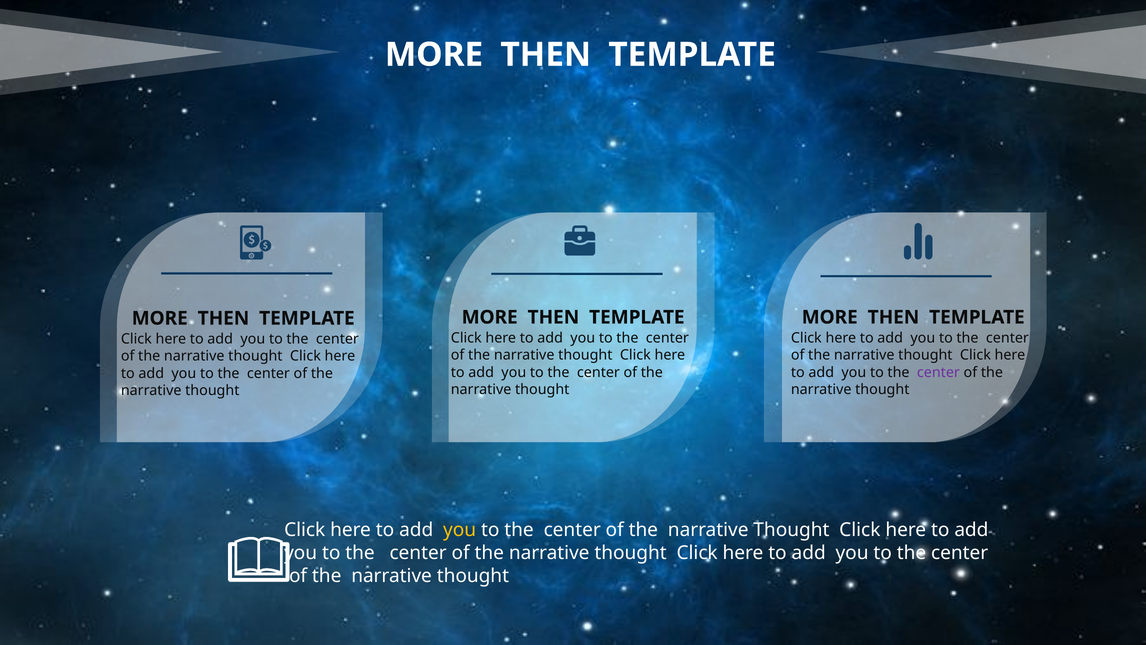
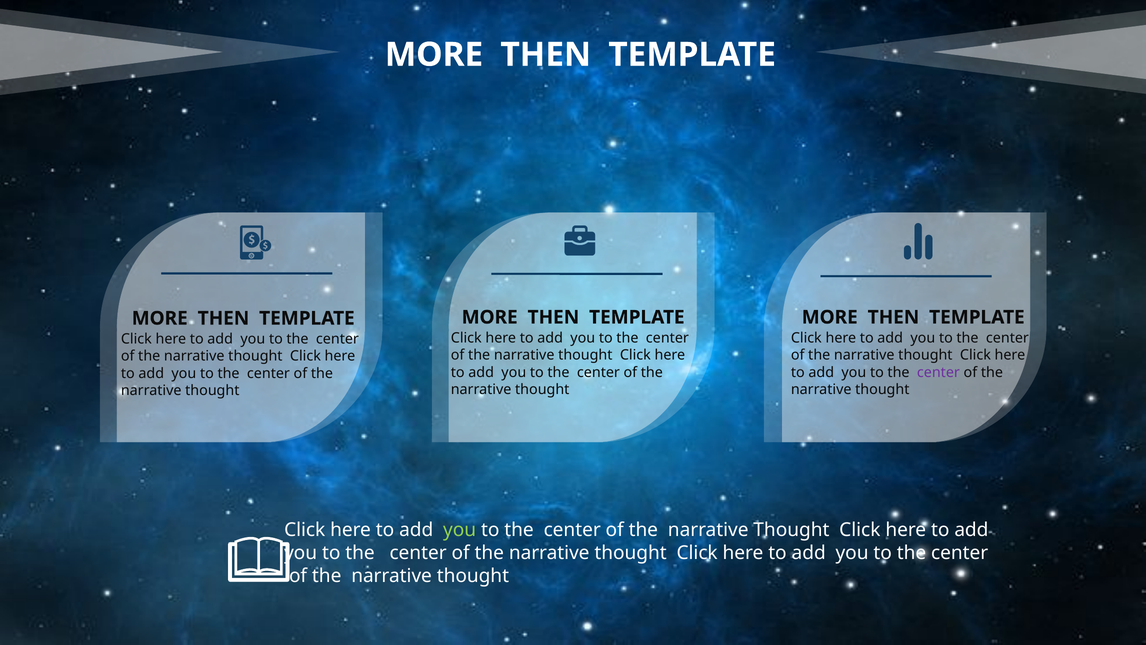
you colour: yellow -> light green (460, 530)
